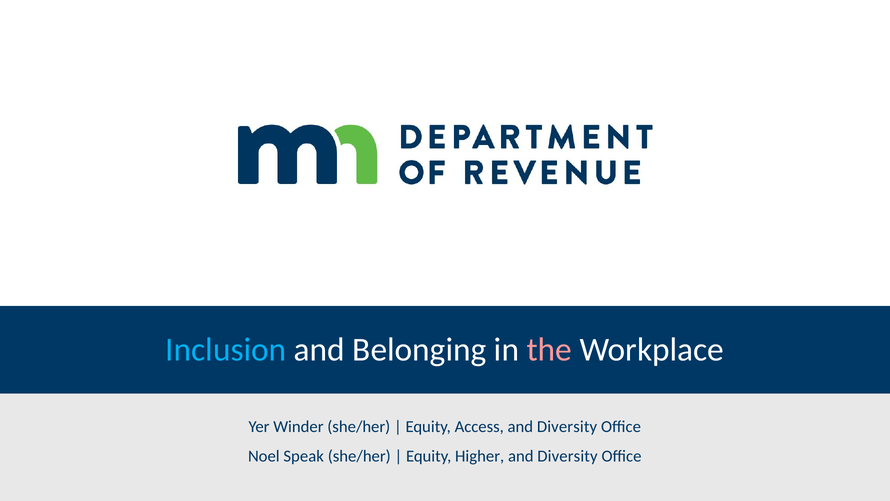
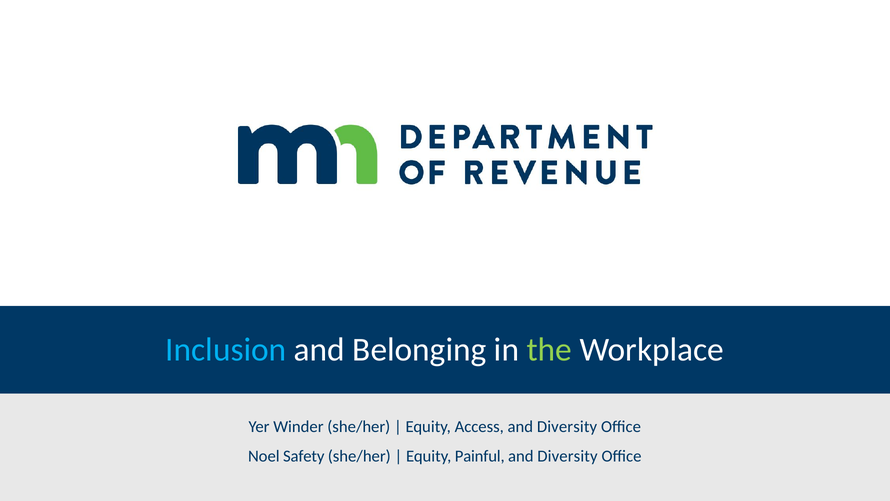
the colour: pink -> light green (549, 349)
Speak: Speak -> Safety (304, 456)
Higher: Higher -> Painful (480, 456)
